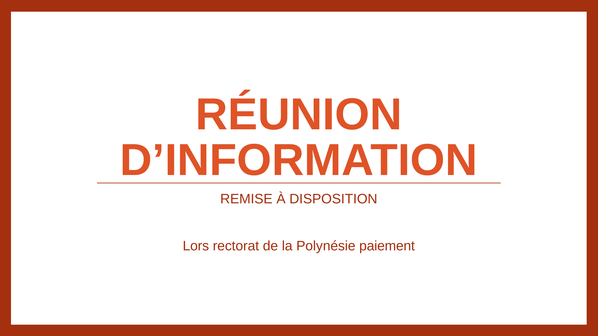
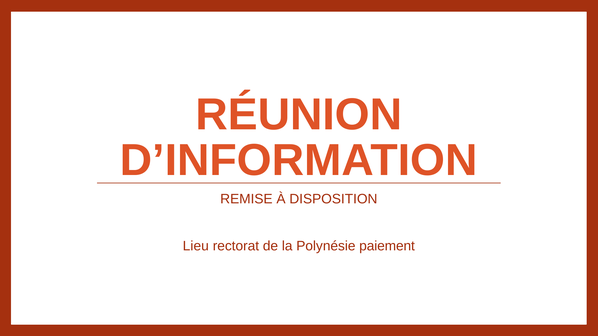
Lors: Lors -> Lieu (196, 246)
